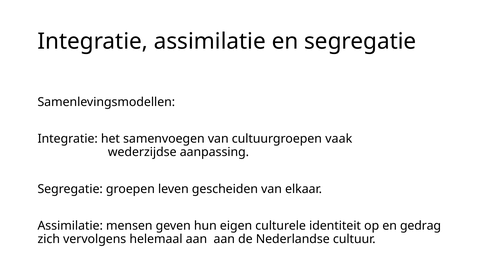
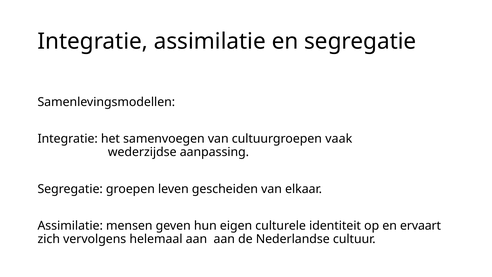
gedrag: gedrag -> ervaart (421, 226)
